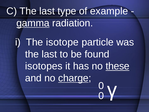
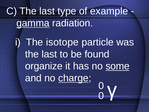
isotopes: isotopes -> organize (44, 66)
these: these -> some (118, 66)
